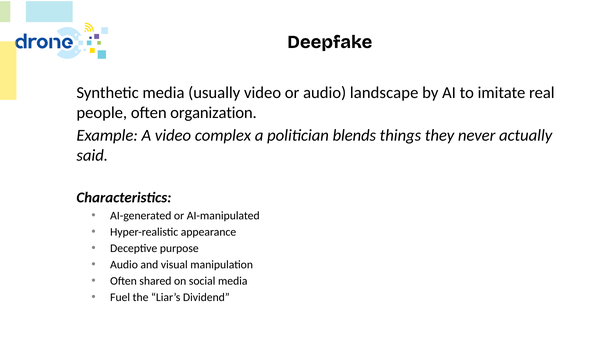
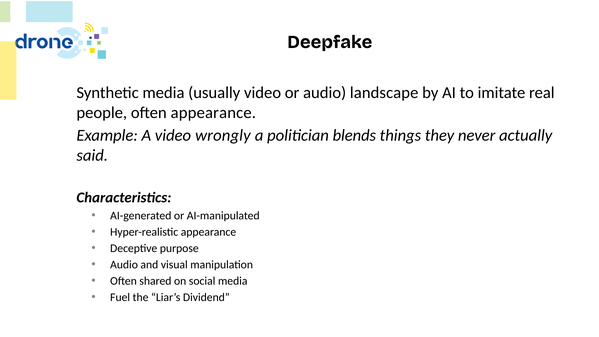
often organization: organization -> appearance (213, 113)
complex: complex -> wrongly (223, 135)
